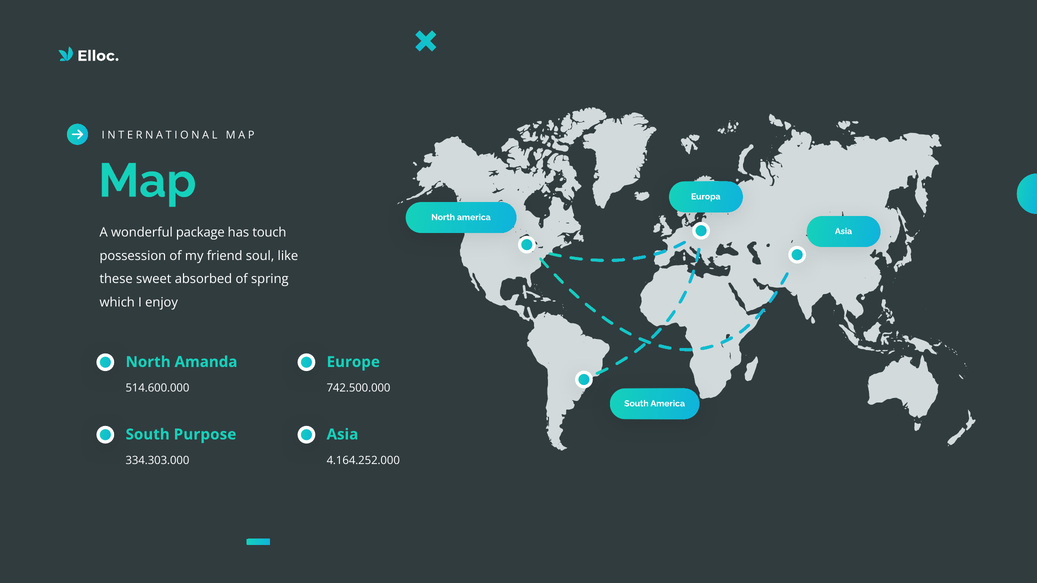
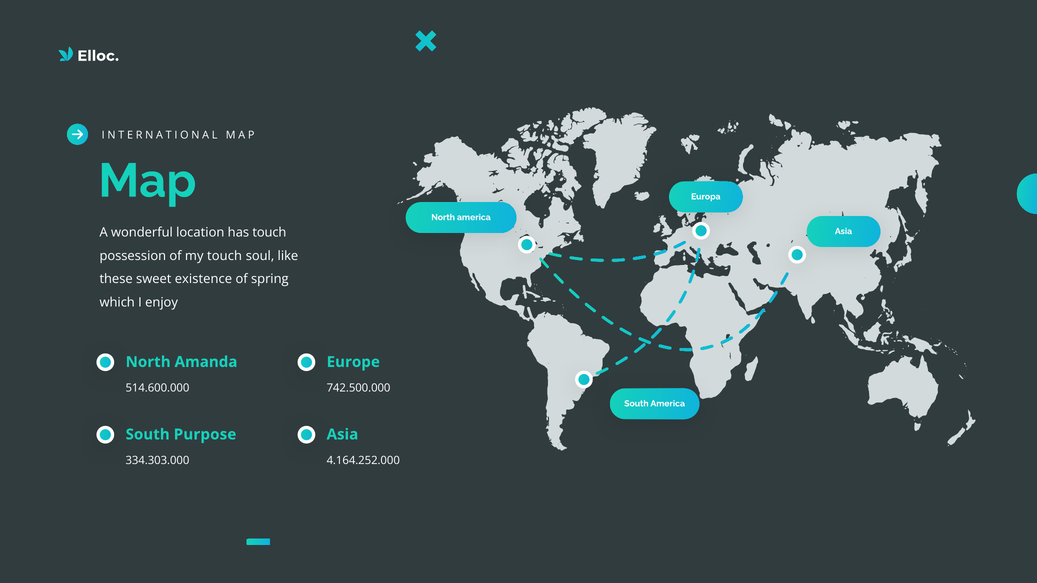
package: package -> location (200, 233)
my friend: friend -> touch (225, 256)
absorbed: absorbed -> existence (203, 279)
